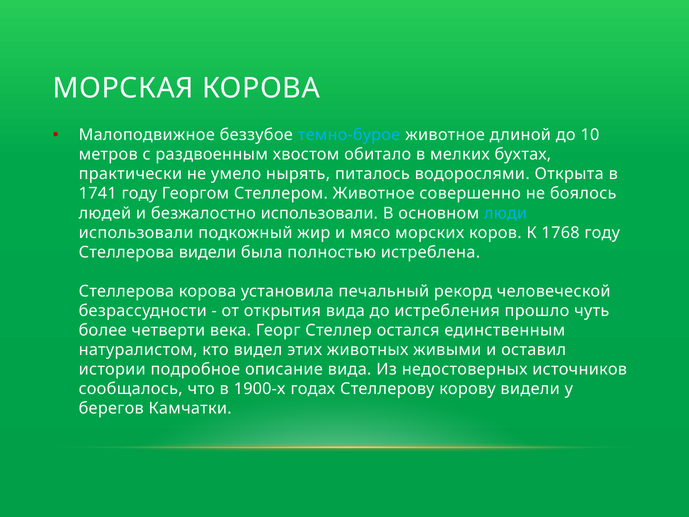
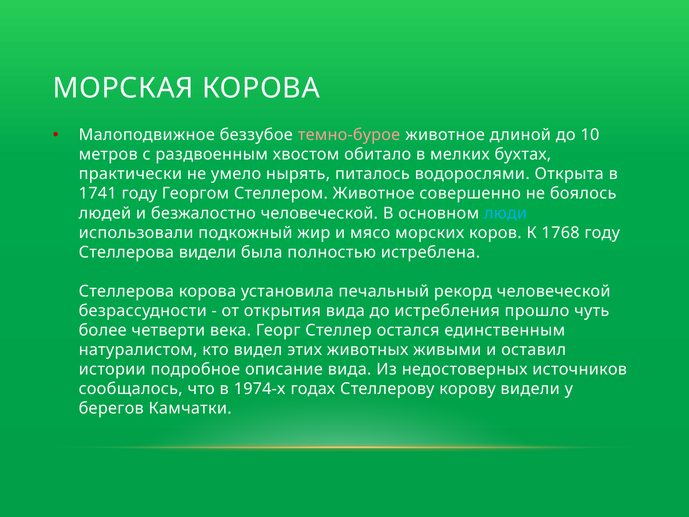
темно-бурое colour: light blue -> pink (349, 135)
безжалостно использовали: использовали -> человеческой (319, 213)
1900-х: 1900-х -> 1974-х (260, 389)
